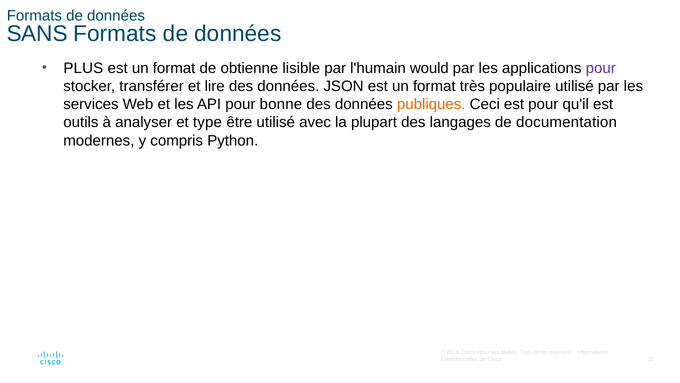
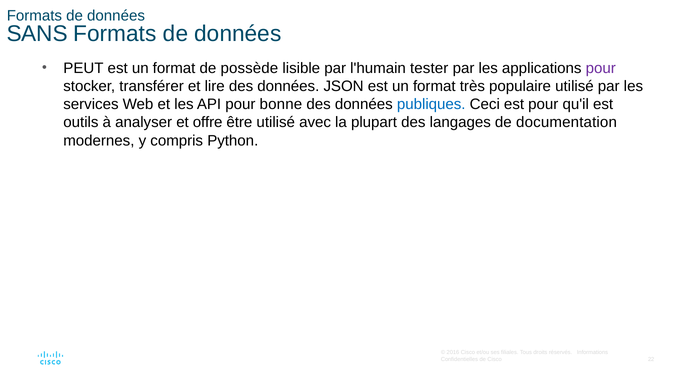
PLUS: PLUS -> PEUT (83, 68)
obtienne: obtienne -> possède (249, 68)
would: would -> tester (429, 68)
publiques colour: orange -> blue (431, 104)
type: type -> offre (208, 122)
